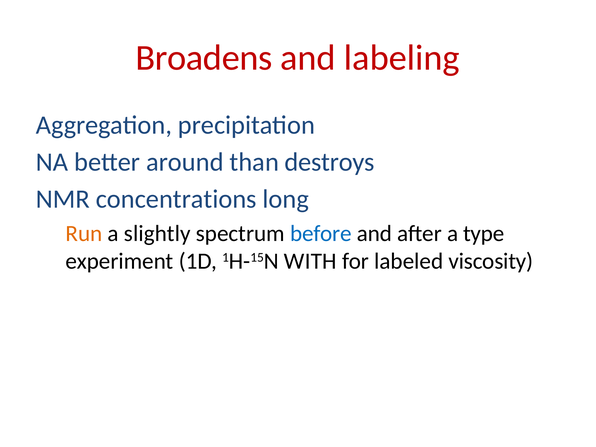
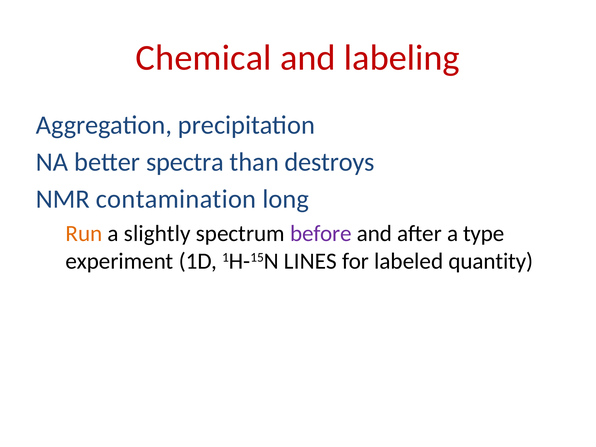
Broadens: Broadens -> Chemical (204, 58)
around: around -> spectra (185, 162)
concentrations: concentrations -> contamination (176, 199)
before colour: blue -> purple (321, 233)
WITH: WITH -> LINES (310, 261)
viscosity: viscosity -> quantity (491, 261)
